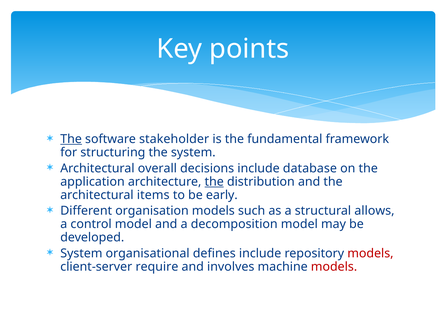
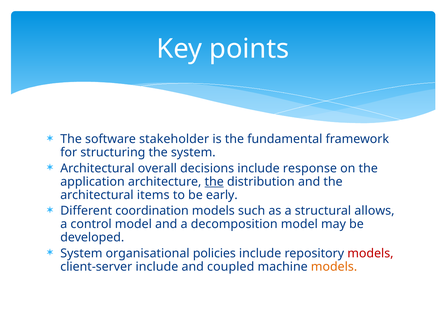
The underline: present -> none (71, 139)
database: database -> response (310, 169)
organisation: organisation -> coordination (152, 211)
defines: defines -> policies (214, 254)
client-server require: require -> include (157, 267)
involves: involves -> coupled (231, 267)
models colour: red -> orange (334, 267)
